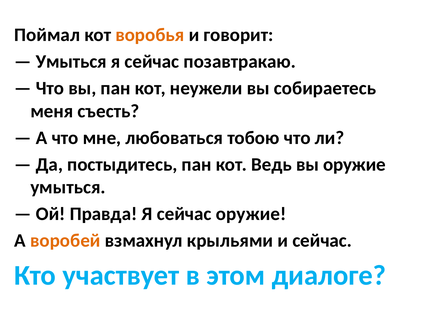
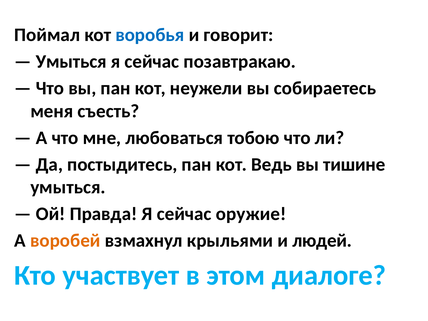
воробья colour: orange -> blue (150, 35)
вы оружие: оружие -> тишине (354, 164)
и сейчас: сейчас -> людей (322, 241)
